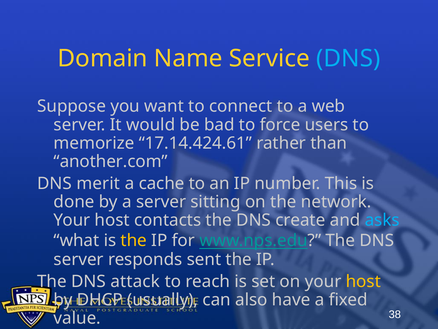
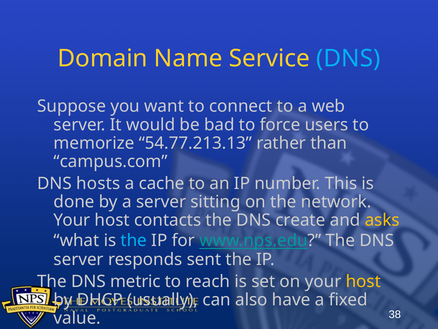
17.14.424.61: 17.14.424.61 -> 54.77.213.13 (195, 143)
another.com: another.com -> campus.com (111, 161)
merit: merit -> hosts (98, 183)
asks colour: light blue -> yellow (382, 220)
the colour: yellow -> light blue (134, 240)
attack: attack -> metric (135, 281)
